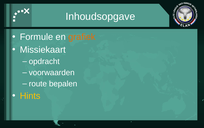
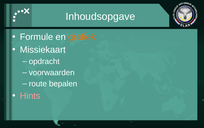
Hints colour: yellow -> pink (30, 96)
